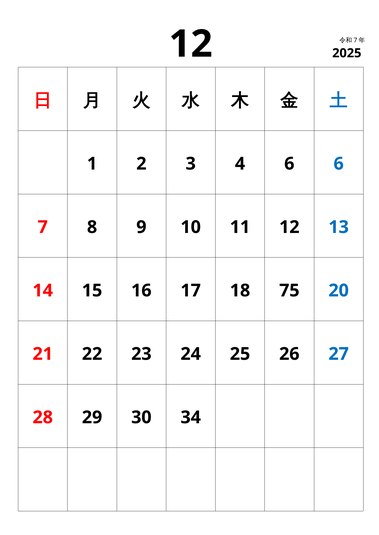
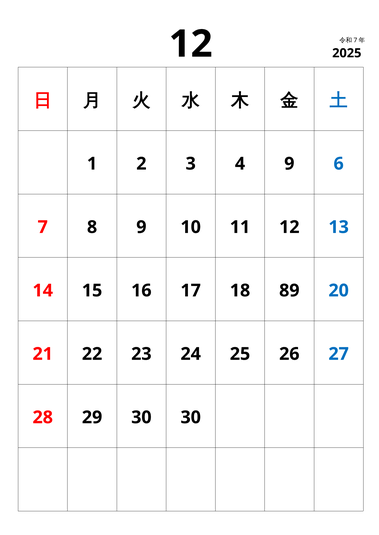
4 6: 6 -> 9 (289, 164)
75: 75 -> 89 (289, 291)
30 34: 34 -> 30 (191, 418)
